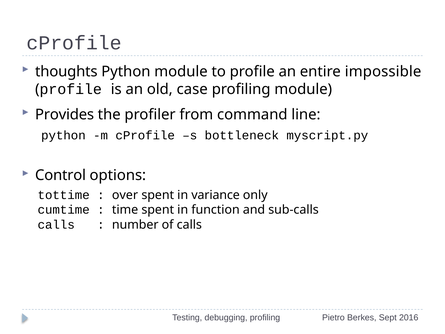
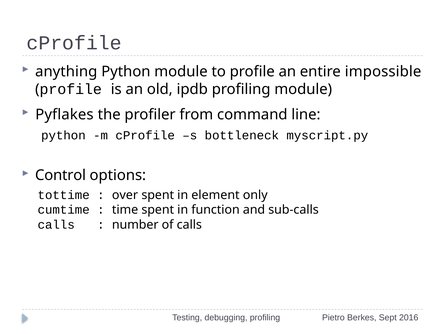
thoughts: thoughts -> anything (66, 71)
case: case -> ipdb (192, 89)
Provides: Provides -> Pyflakes (64, 114)
variance: variance -> element (215, 195)
